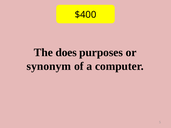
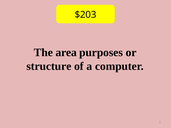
$400: $400 -> $203 (85, 15)
does: does -> area (66, 53)
synonym: synonym -> structure (49, 66)
